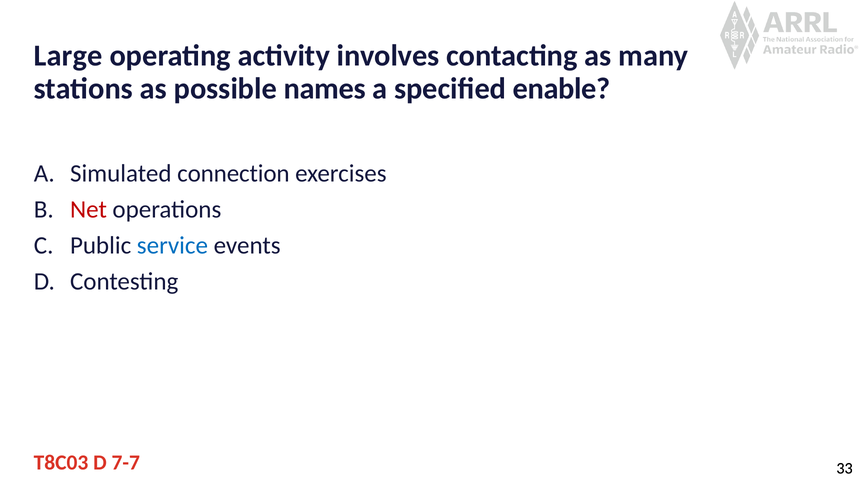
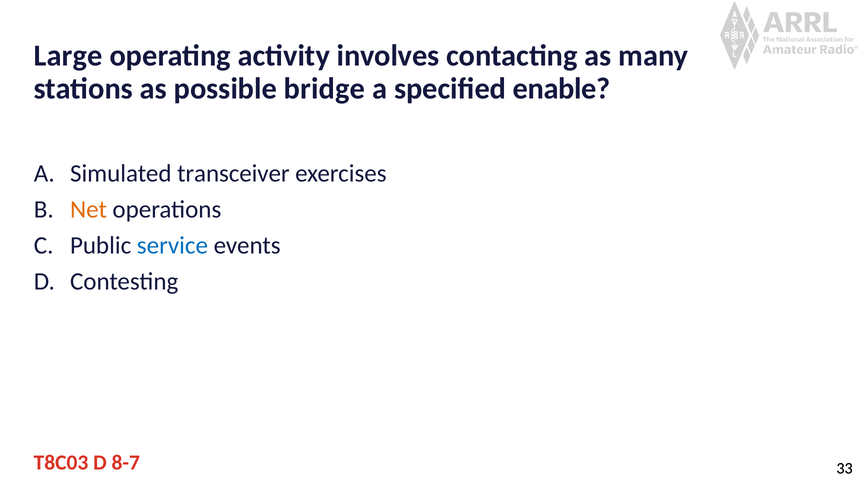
names: names -> bridge (325, 89)
connection: connection -> transceiver (233, 174)
Net colour: red -> orange (88, 210)
7-7: 7-7 -> 8-7 (126, 463)
